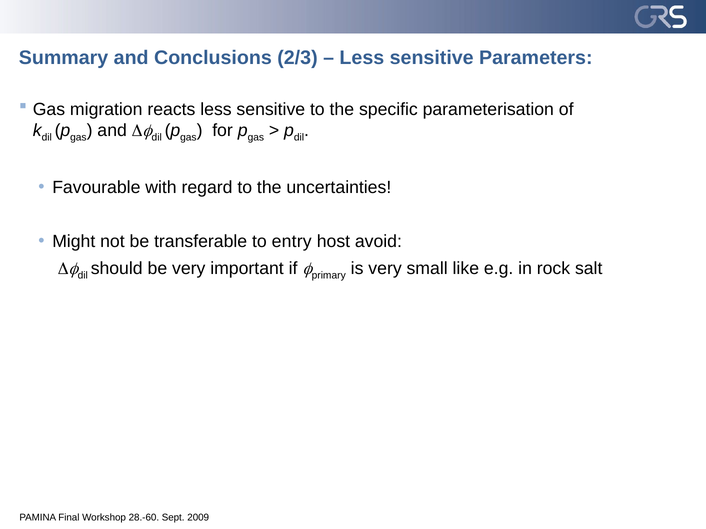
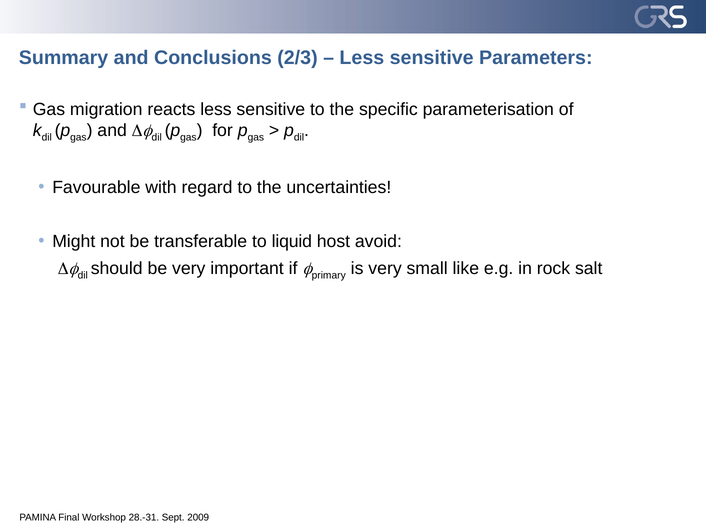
entry: entry -> liquid (292, 242)
28.-60: 28.-60 -> 28.-31 (144, 518)
